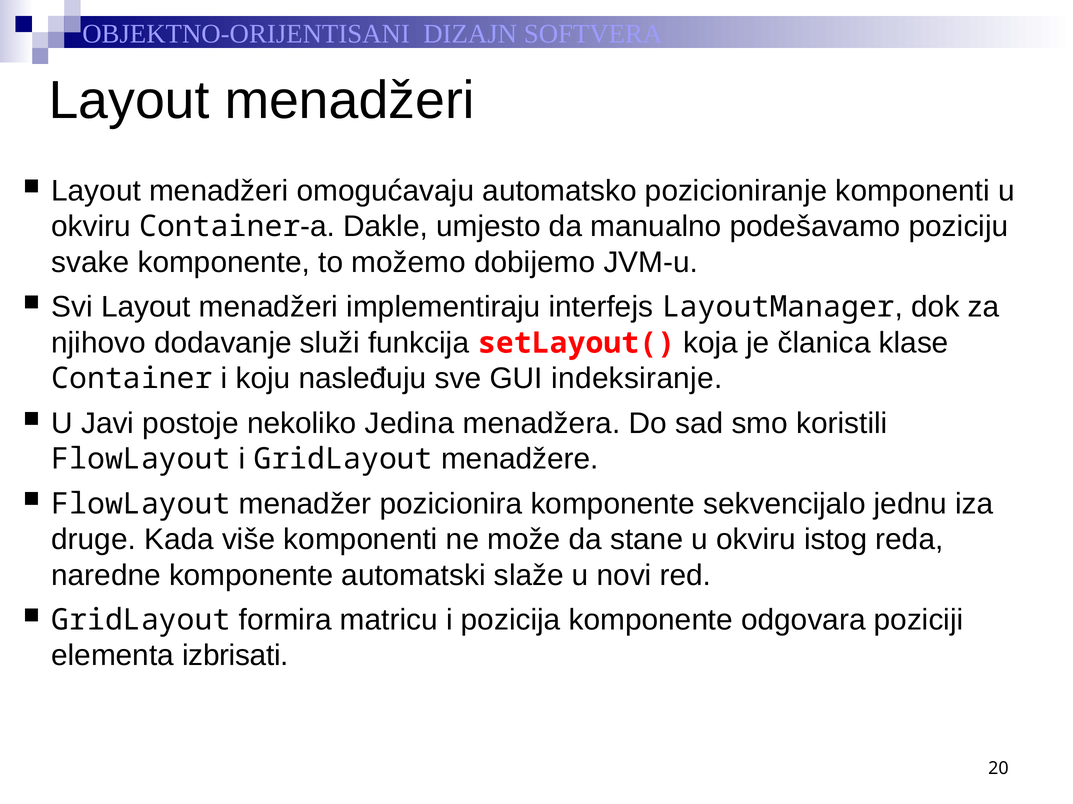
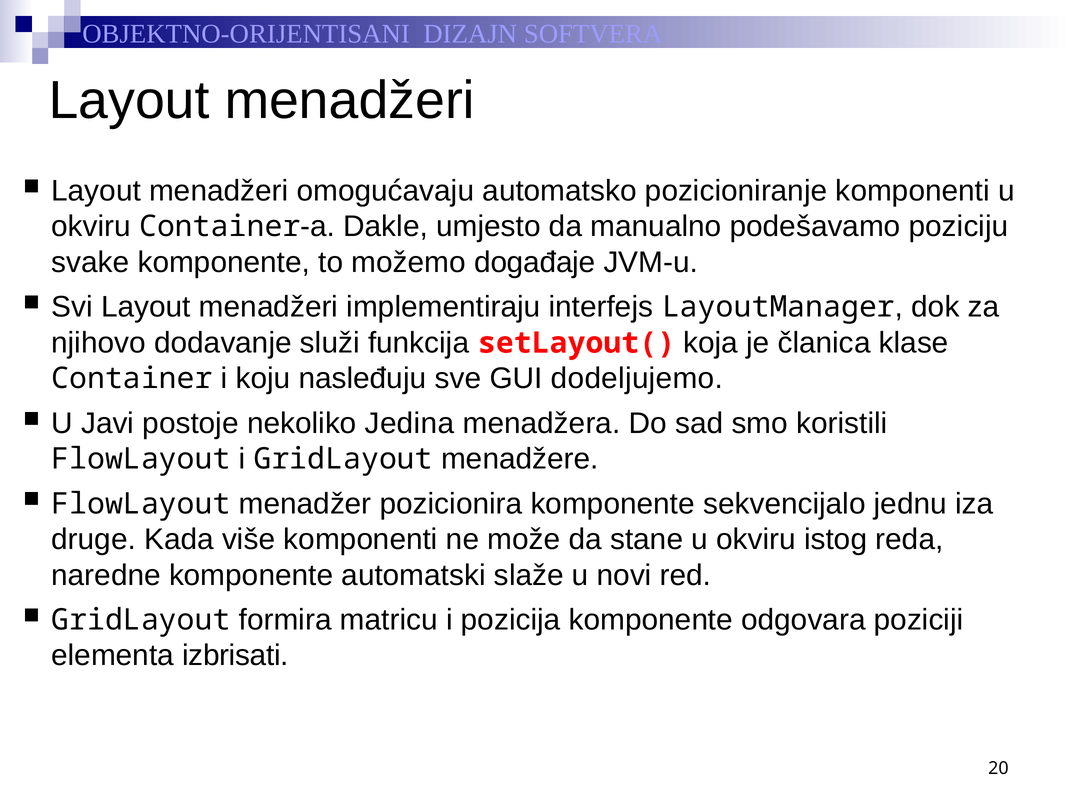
dobijemo: dobijemo -> događaje (535, 263)
indeksiranje: indeksiranje -> dodeljujemo (637, 379)
